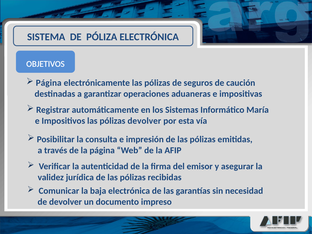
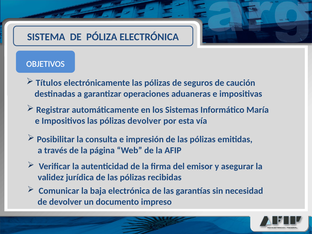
Página: Página -> Títulos (49, 83)
